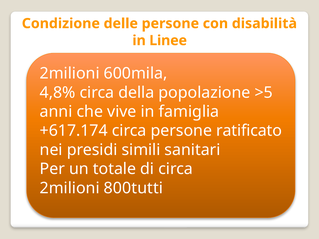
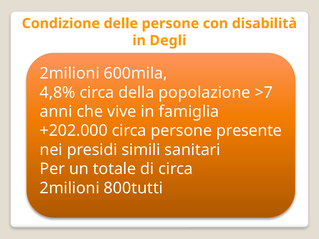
Linee: Linee -> Degli (168, 41)
>5: >5 -> >7 (264, 93)
+617.174: +617.174 -> +202.000 (74, 131)
ratificato: ratificato -> presente (249, 131)
